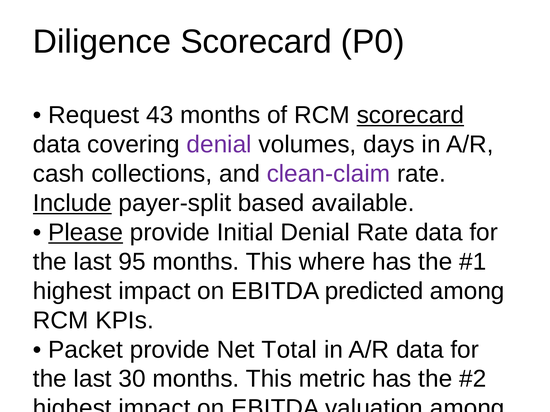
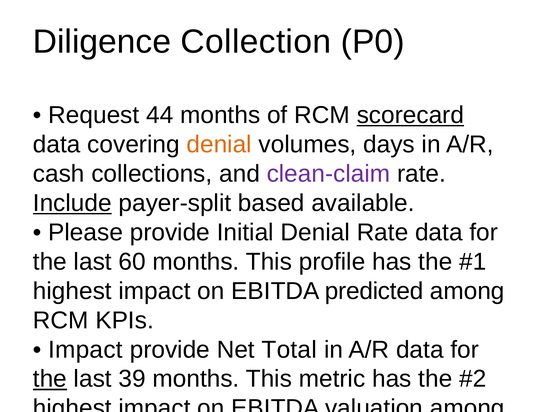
Diligence Scorecard: Scorecard -> Collection (256, 42)
43: 43 -> 44 (160, 115)
denial colour: purple -> orange (219, 145)
Please underline: present -> none (86, 233)
95: 95 -> 60 (132, 262)
where: where -> profile (332, 262)
Packet: Packet -> Impact (85, 350)
the underline: none -> present (50, 379)
30: 30 -> 39 (132, 379)
